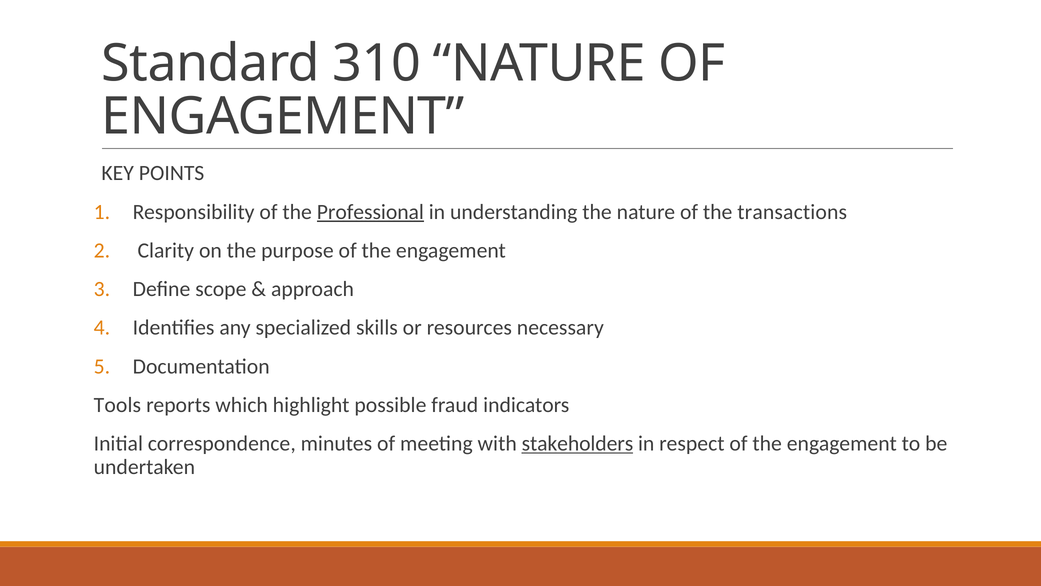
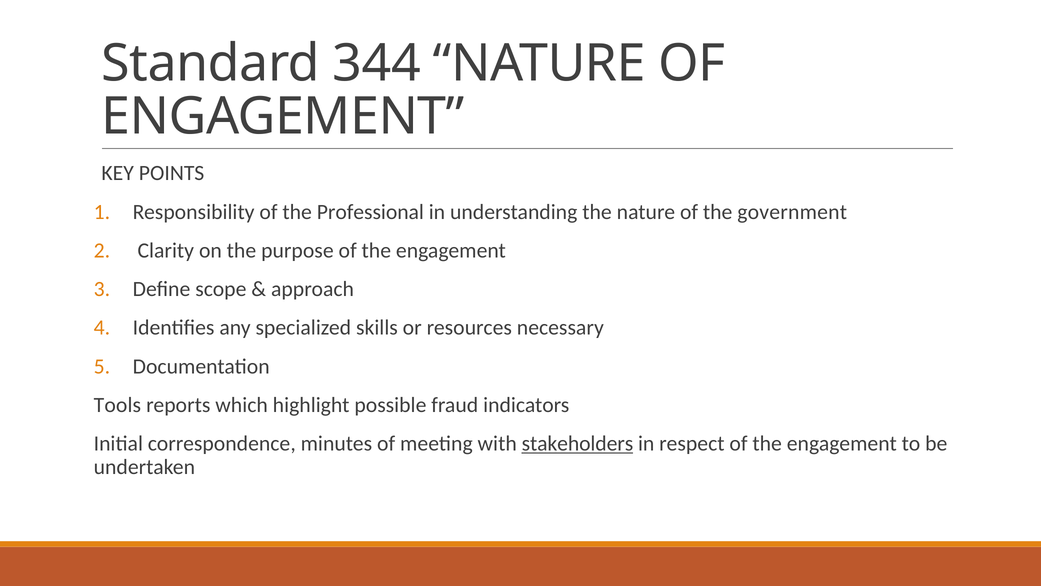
310: 310 -> 344 (377, 64)
Professional underline: present -> none (370, 212)
transactions: transactions -> government (792, 212)
